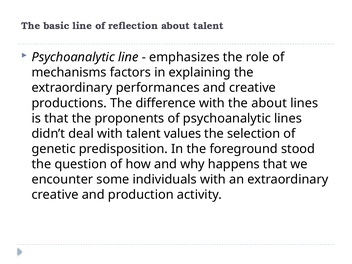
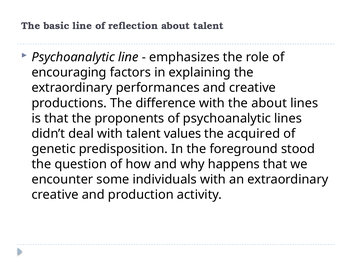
mechanisms: mechanisms -> encouraging (69, 72)
selection: selection -> acquired (254, 134)
